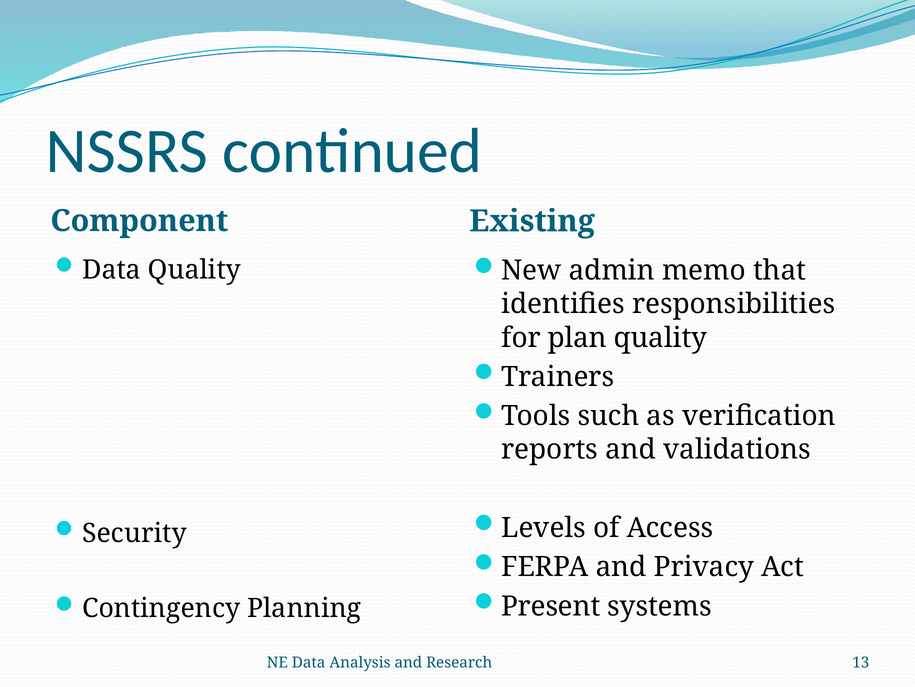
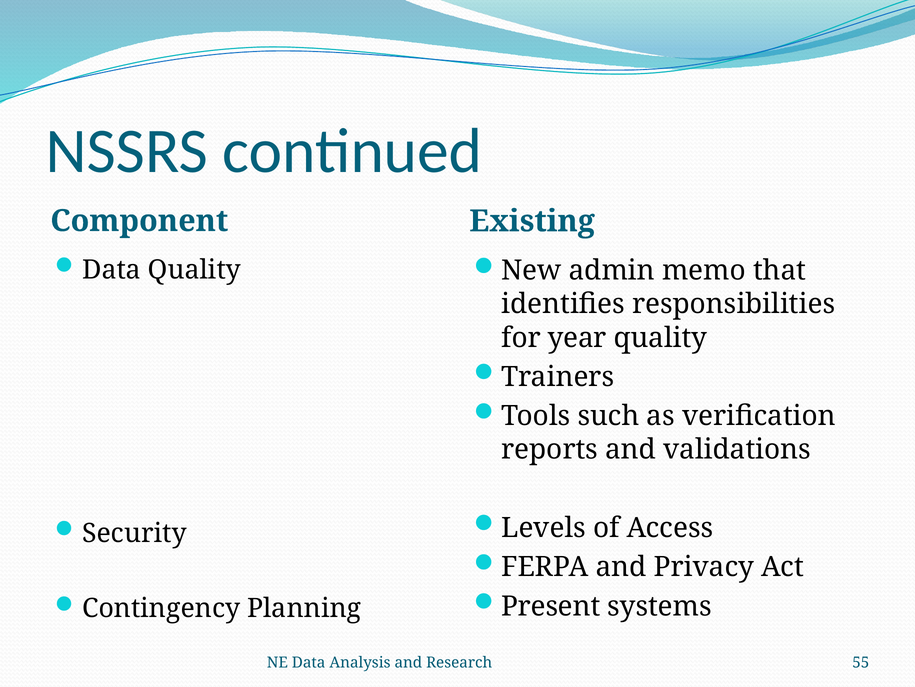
plan: plan -> year (577, 337)
13: 13 -> 55 (861, 662)
